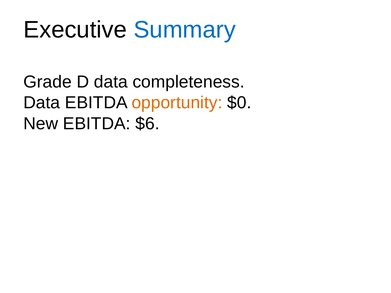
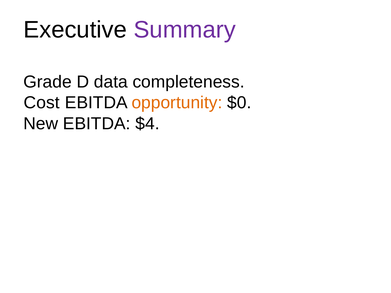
Summary colour: blue -> purple (185, 30)
Data: Data -> Cost (42, 103)
$6: $6 -> $4 (148, 124)
